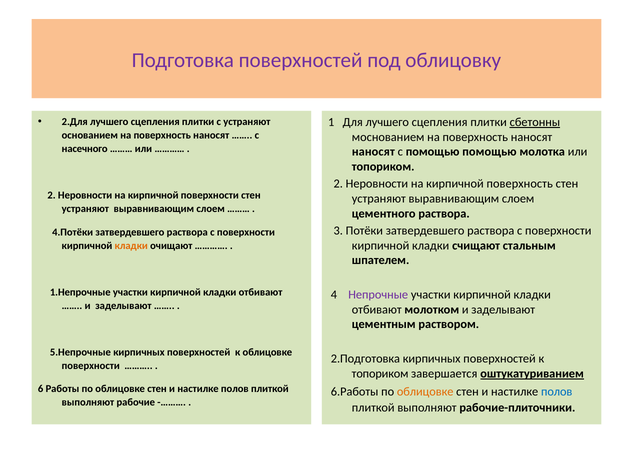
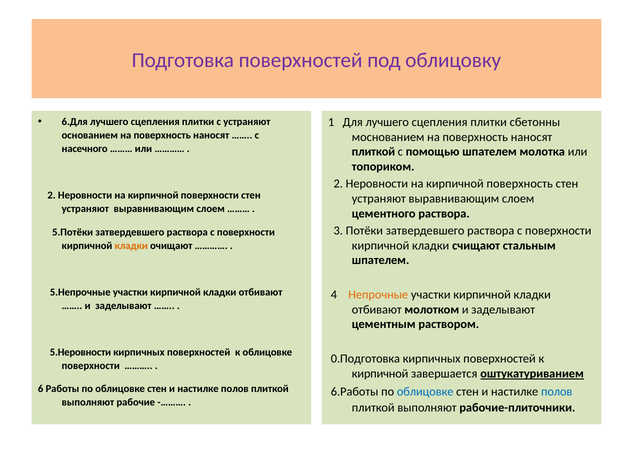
2.Для: 2.Для -> 6.Для (75, 122)
сбетонны underline: present -> none (535, 122)
наносят: наносят -> плиткой (373, 152)
помощью помощью: помощью -> шпателем (490, 152)
4.Потёки: 4.Потёки -> 5.Потёки (73, 232)
1.Непрочные: 1.Непрочные -> 5.Непрочные (80, 292)
Непрочные colour: purple -> orange (378, 295)
5.Непрочные: 5.Непрочные -> 5.Неровности (80, 352)
2.Подготовка: 2.Подготовка -> 0.Подготовка (365, 359)
топориком: топориком -> кирпичной (380, 373)
облицовке colour: orange -> blue (425, 392)
